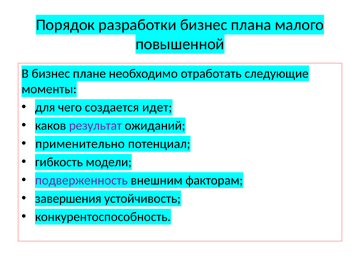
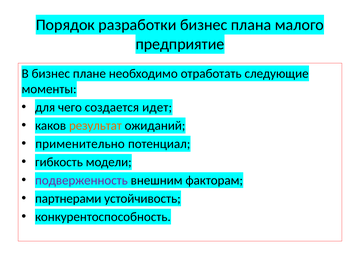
повышенной: повышенной -> предприятие (180, 44)
результат colour: purple -> orange (95, 126)
завершения: завершения -> партнерами (68, 199)
